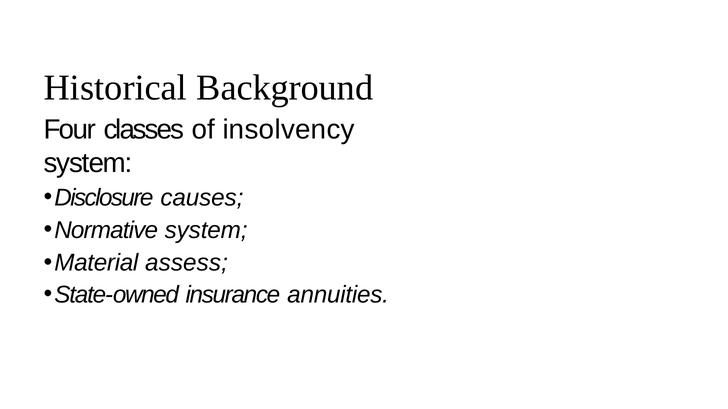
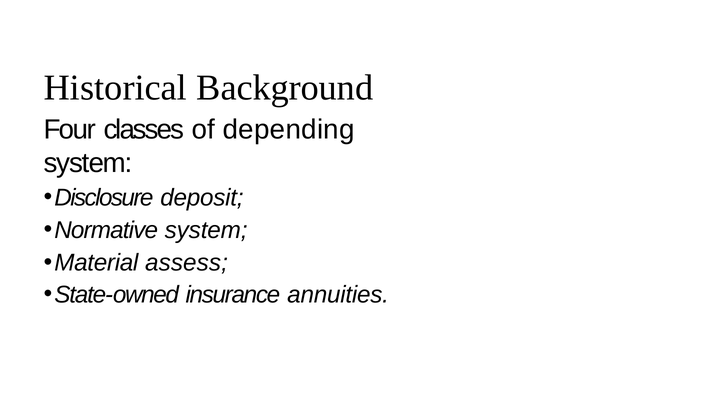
insolvency: insolvency -> depending (289, 130)
causes: causes -> deposit (202, 198)
